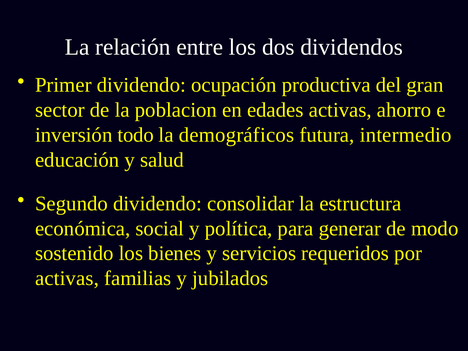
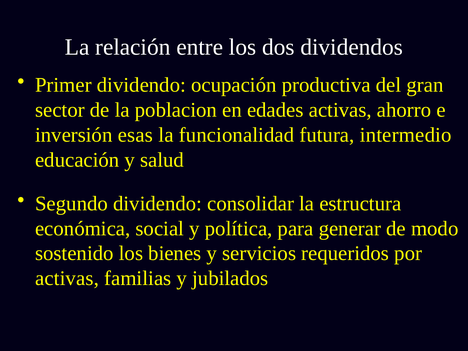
todo: todo -> esas (135, 135)
demográficos: demográficos -> funcionalidad (237, 135)
